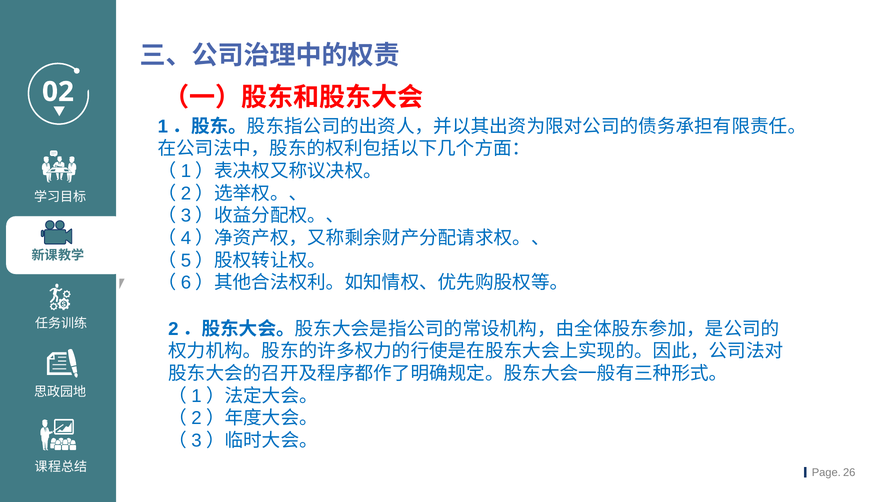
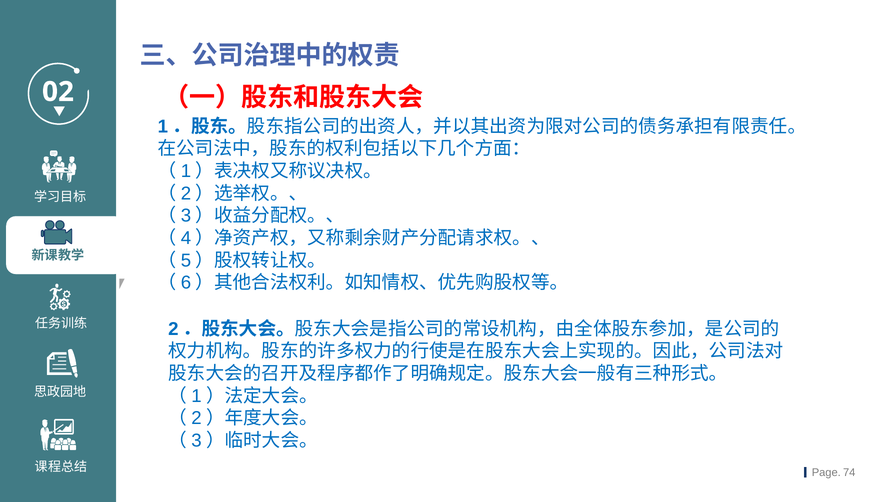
26: 26 -> 74 (849, 473)
